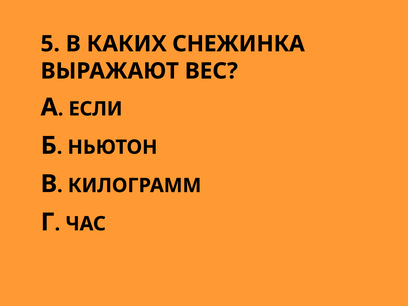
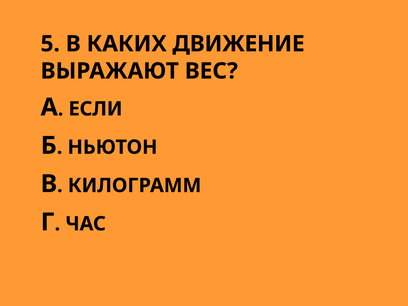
СНЕЖИНКА: СНЕЖИНКА -> ДВИЖЕНИЕ (238, 44)
